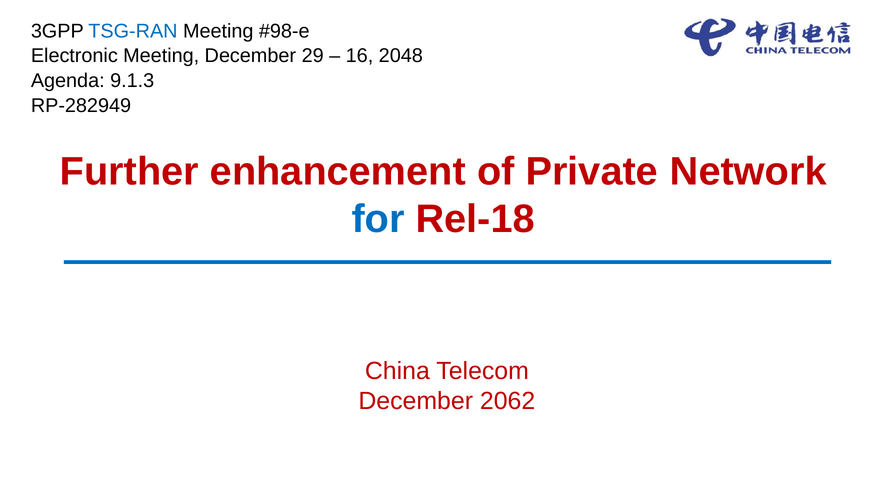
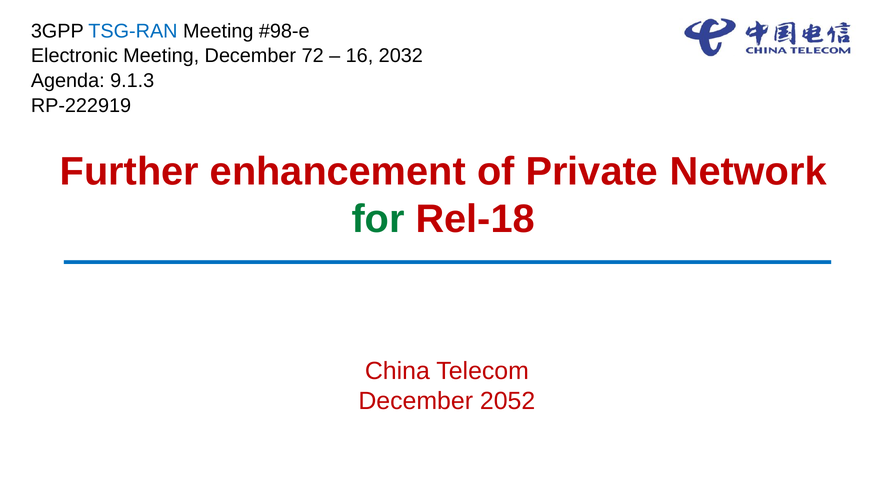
29: 29 -> 72 (313, 56)
2048: 2048 -> 2032 (401, 56)
RP-282949: RP-282949 -> RP-222919 (81, 106)
for colour: blue -> green (378, 219)
2062: 2062 -> 2052 (508, 401)
